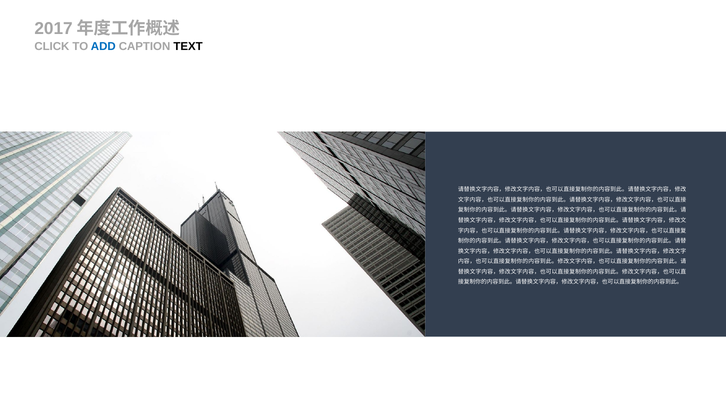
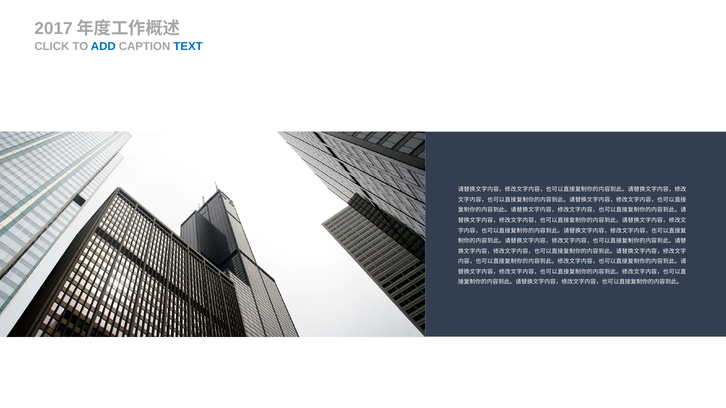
TEXT colour: black -> blue (188, 47)
